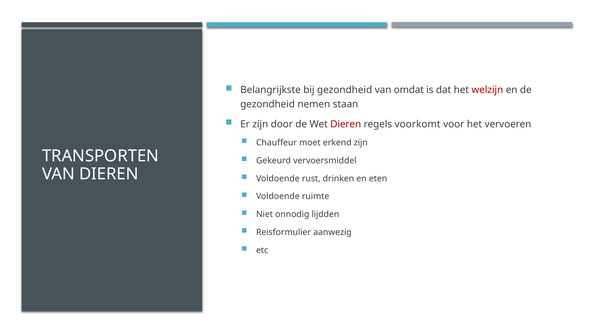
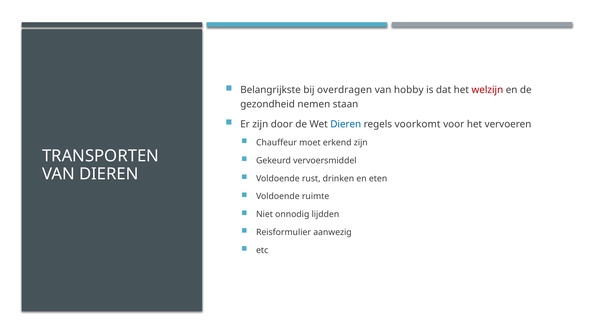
bij gezondheid: gezondheid -> overdragen (345, 90)
omdat: omdat -> hobby (409, 90)
Dieren colour: red -> blue (346, 124)
